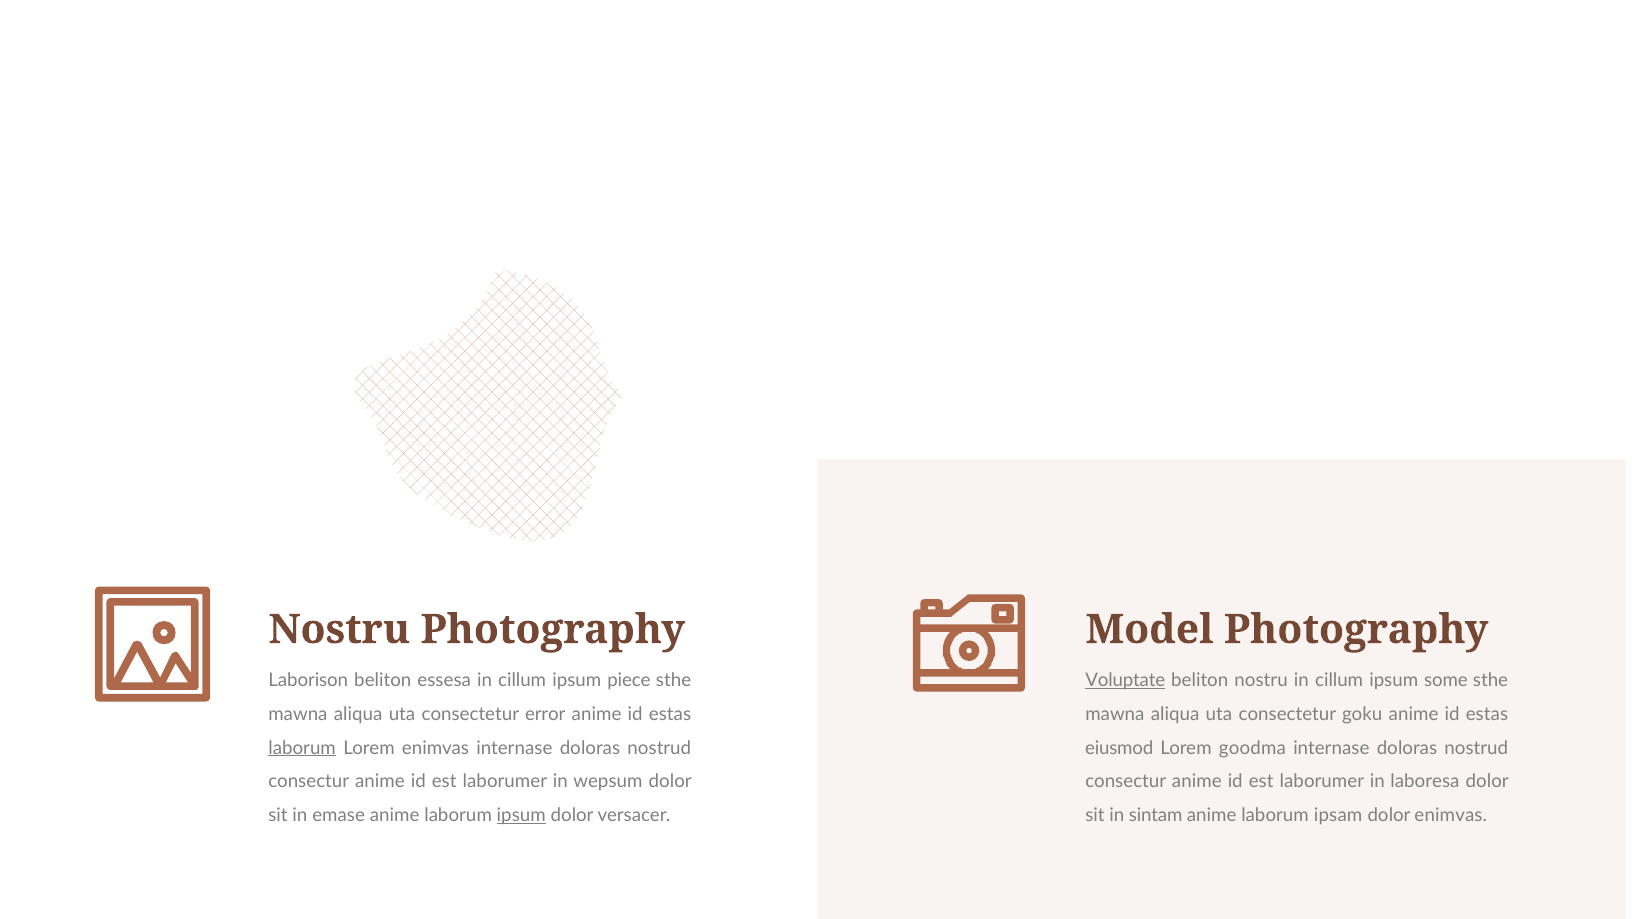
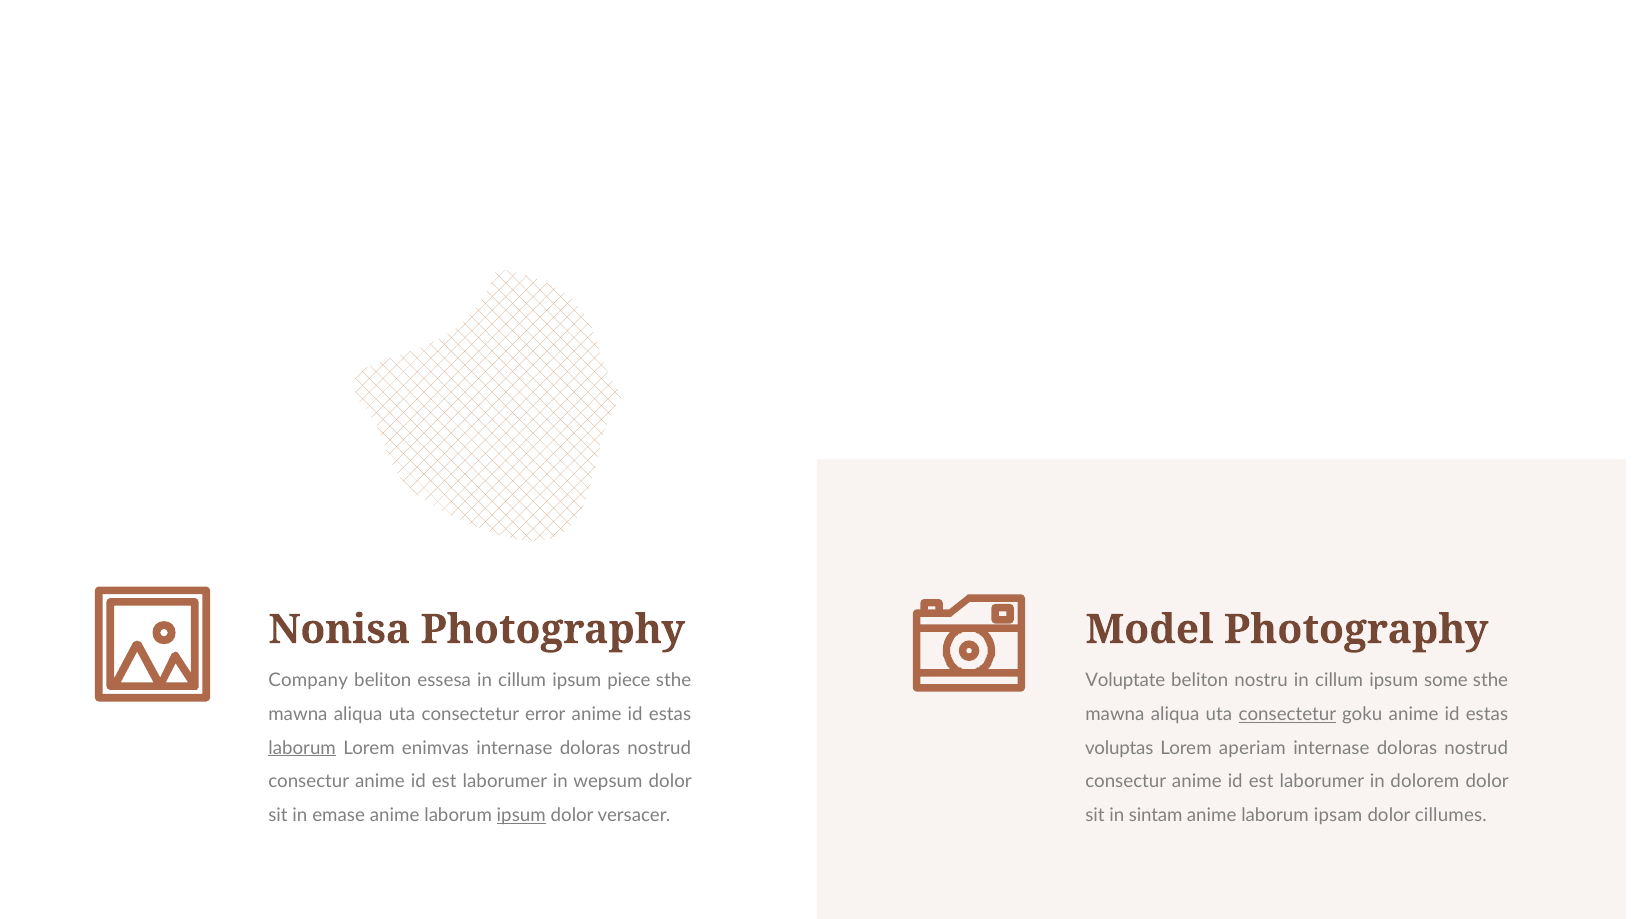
Nostru: Nostru -> Nonisa (339, 630)
Laborison: Laborison -> Company (308, 681)
Voluptate underline: present -> none (1125, 681)
consectetur underline: none -> present (1287, 714)
eiusmod: eiusmod -> voluptas (1119, 748)
goodma: goodma -> aperiam (1252, 748)
laboresa: laboresa -> dolorem (1425, 782)
dolor enimvas: enimvas -> cillumes (1451, 815)
